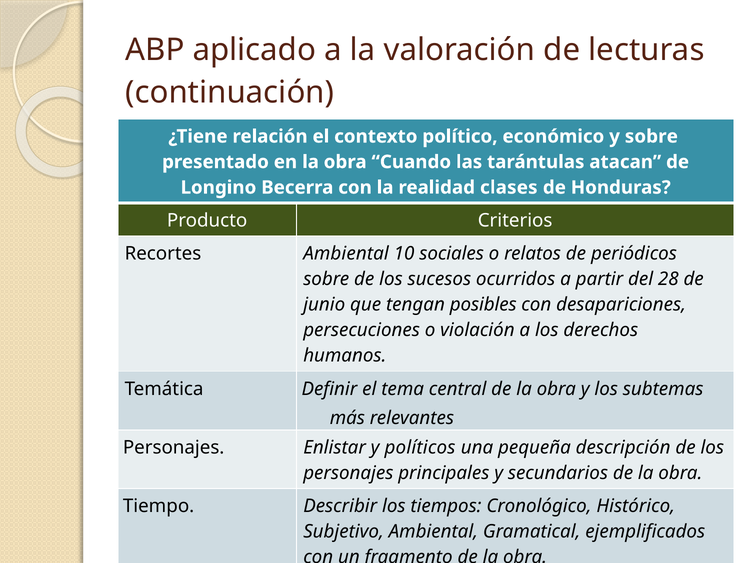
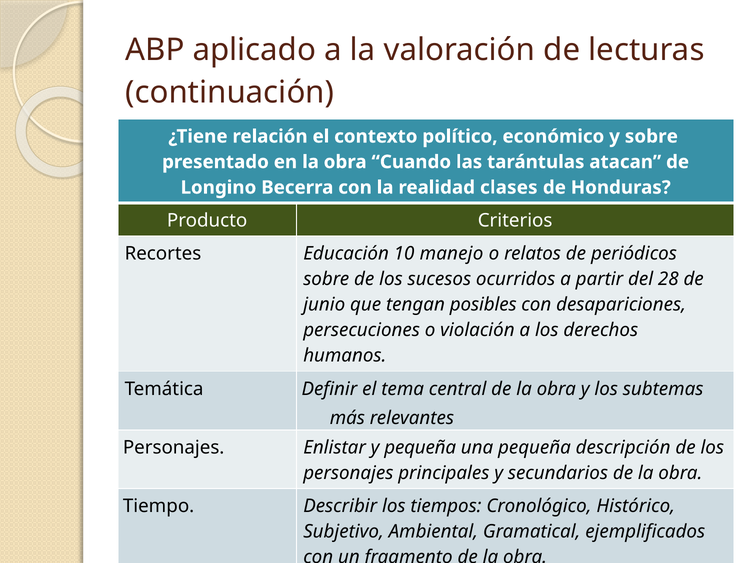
Recortes Ambiental: Ambiental -> Educación (346, 254)
sociales: sociales -> manejo (451, 254)
y políticos: políticos -> pequeña (420, 448)
